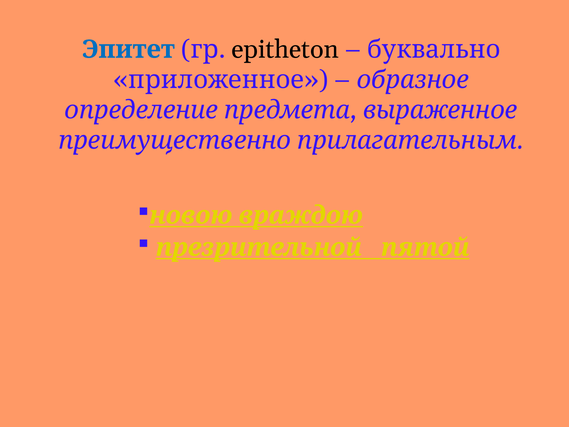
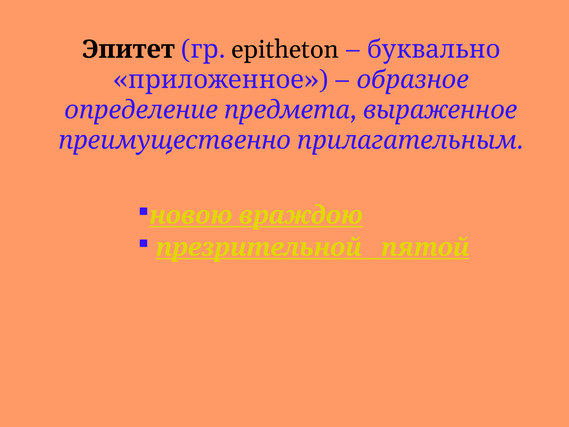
Эпитет colour: blue -> black (128, 49)
